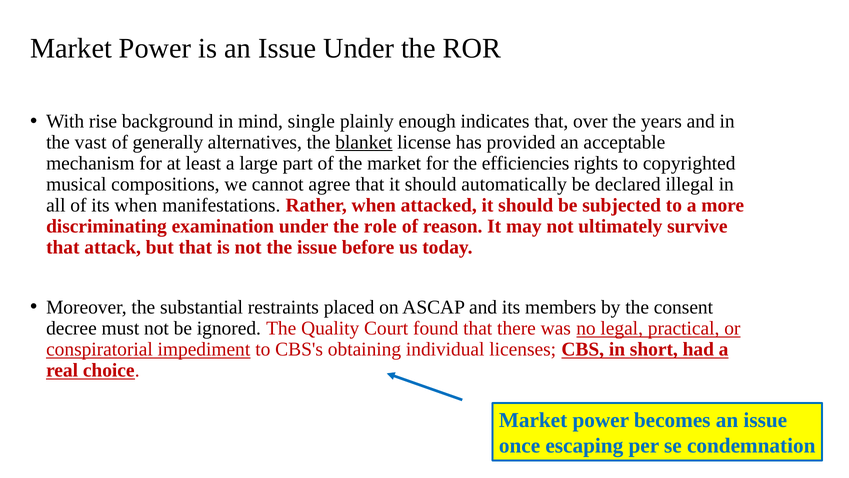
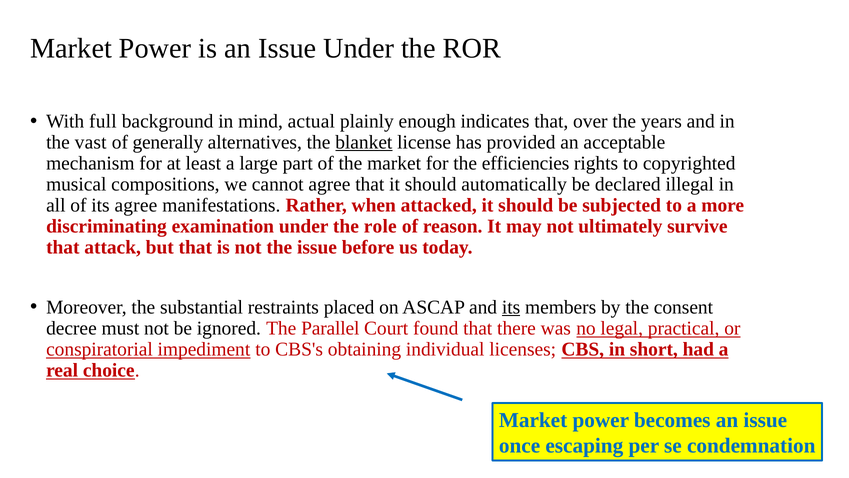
rise: rise -> full (103, 121)
single: single -> actual (311, 121)
its when: when -> agree (136, 205)
its underline: none -> present (511, 307)
Quality: Quality -> Parallel (330, 328)
